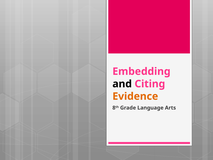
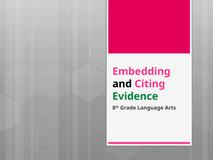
Evidence colour: orange -> green (135, 96)
